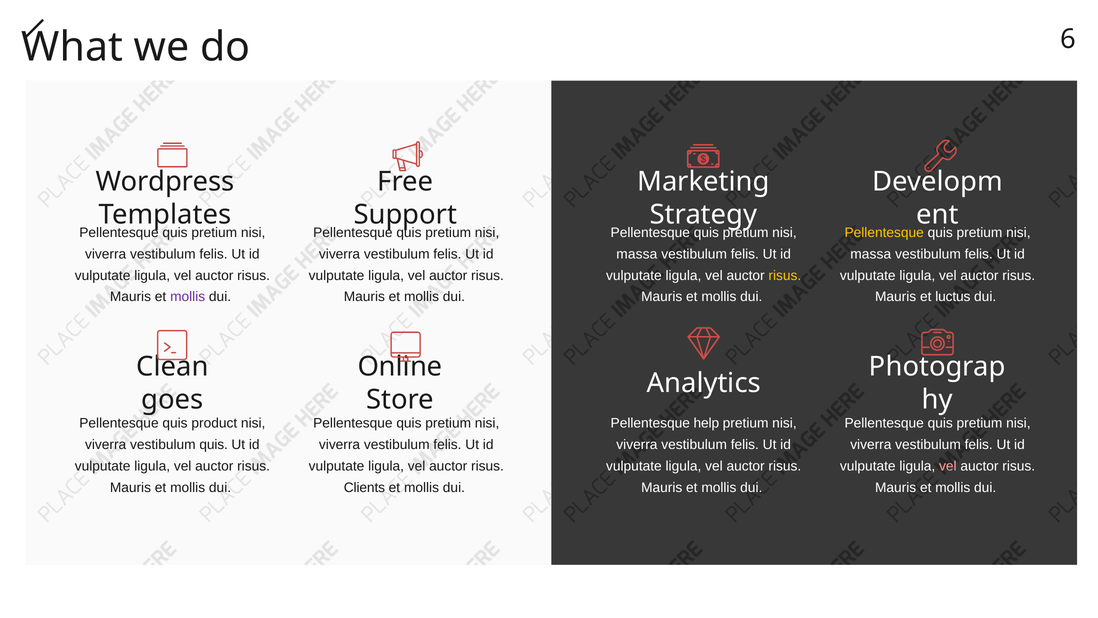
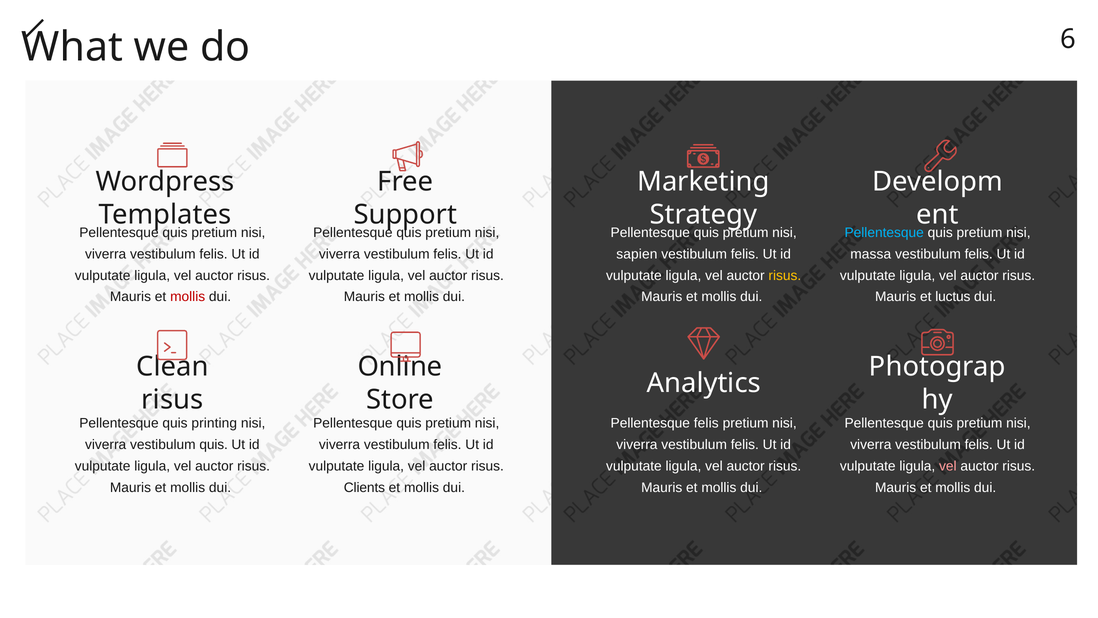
Pellentesque colour: yellow -> light blue (884, 233)
massa: massa -> sapien (637, 254)
mollis colour: purple -> red (188, 297)
goes: goes -> risus (173, 399)
product: product -> printing (214, 423)
Pellentesque help: help -> felis (706, 423)
